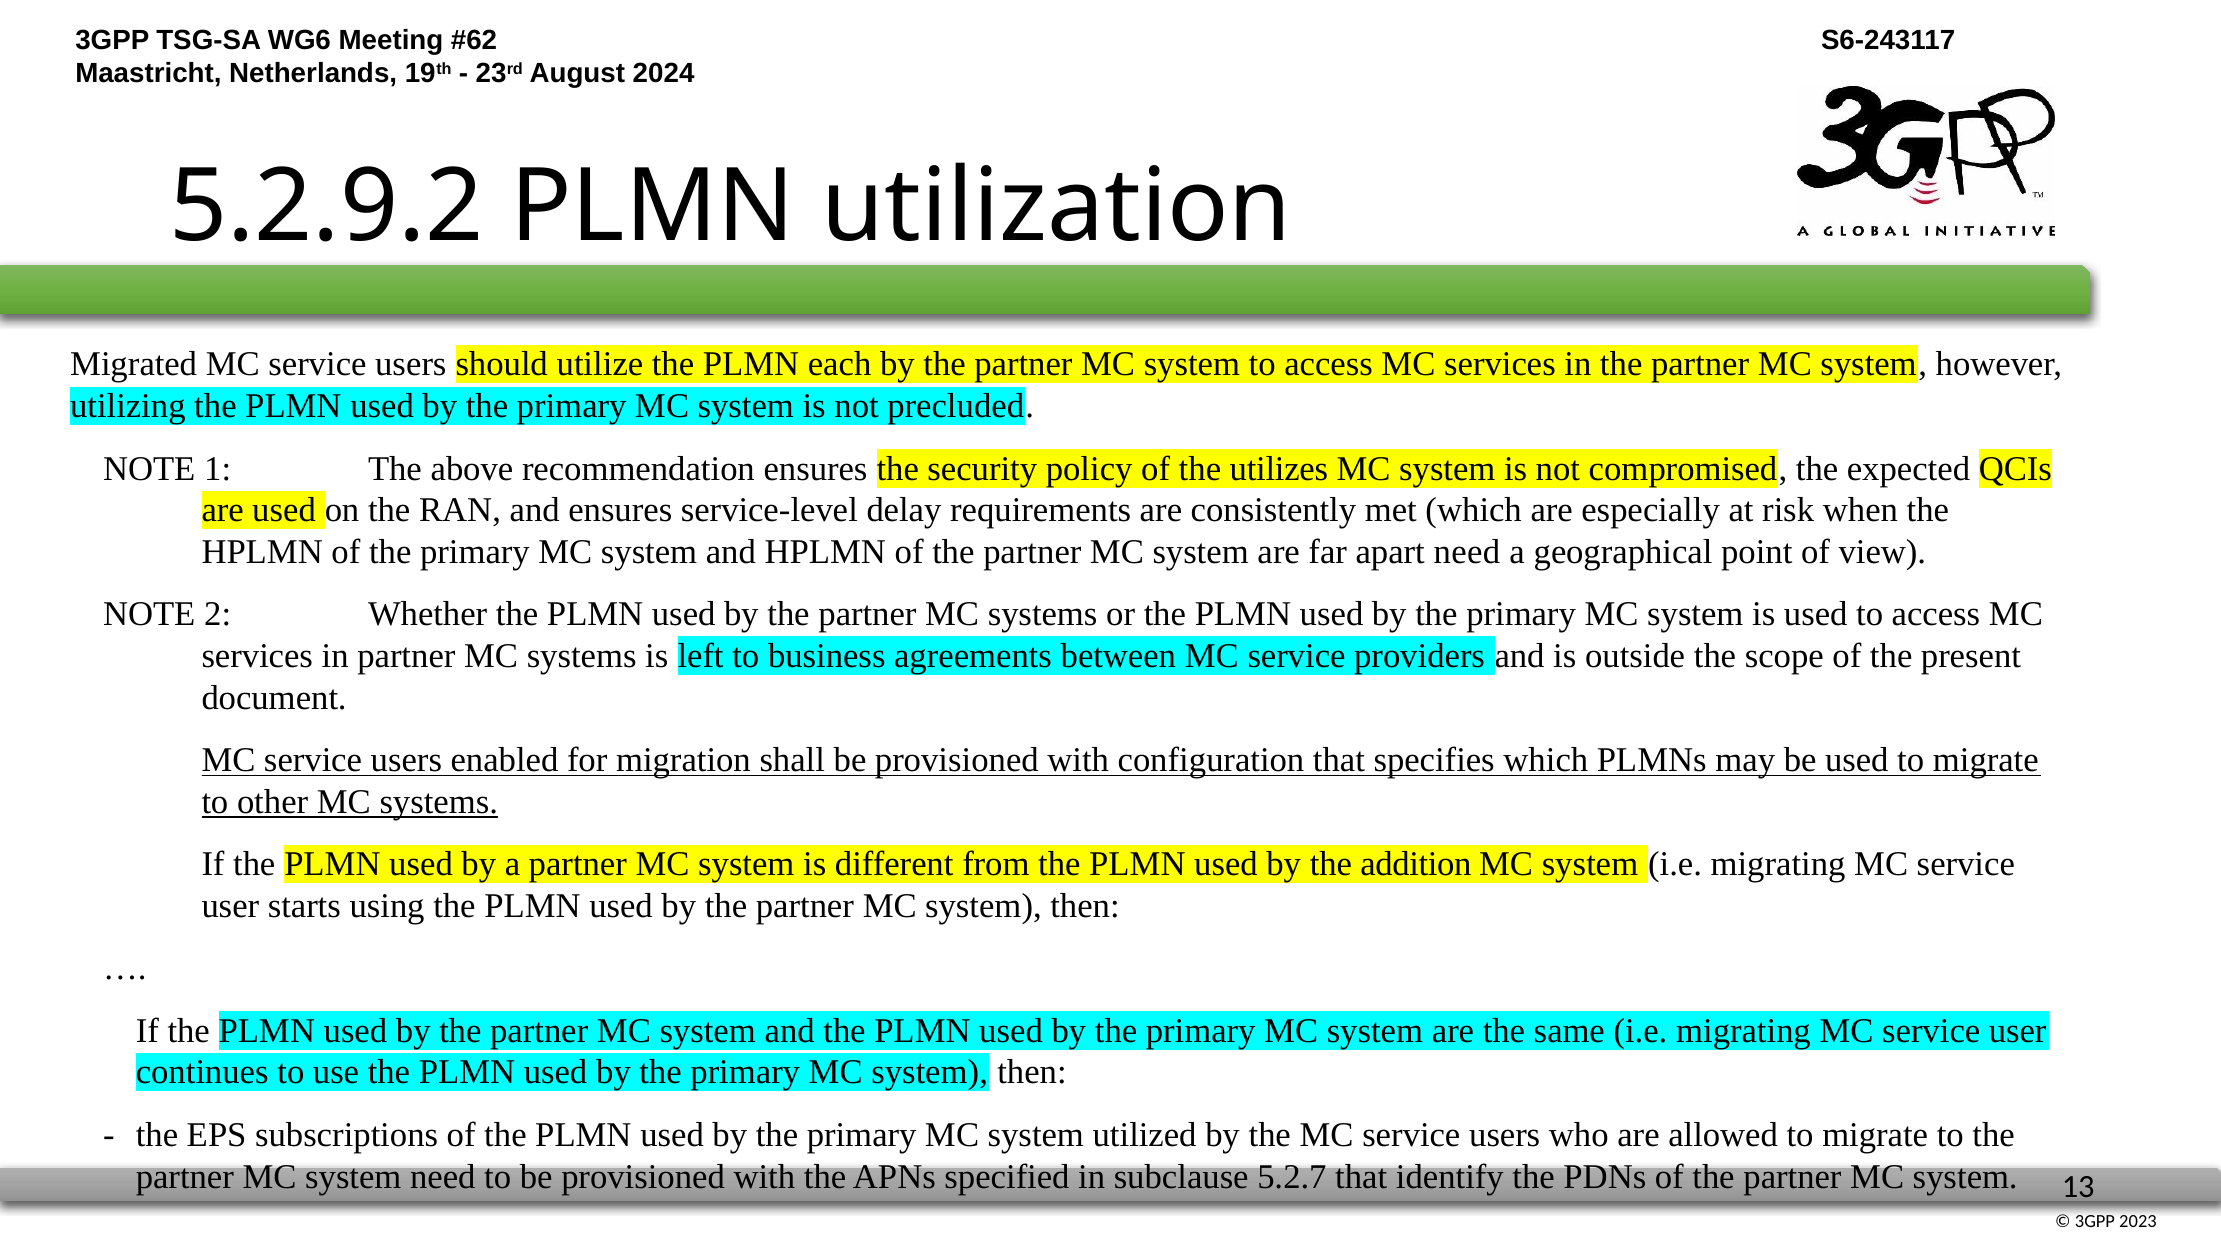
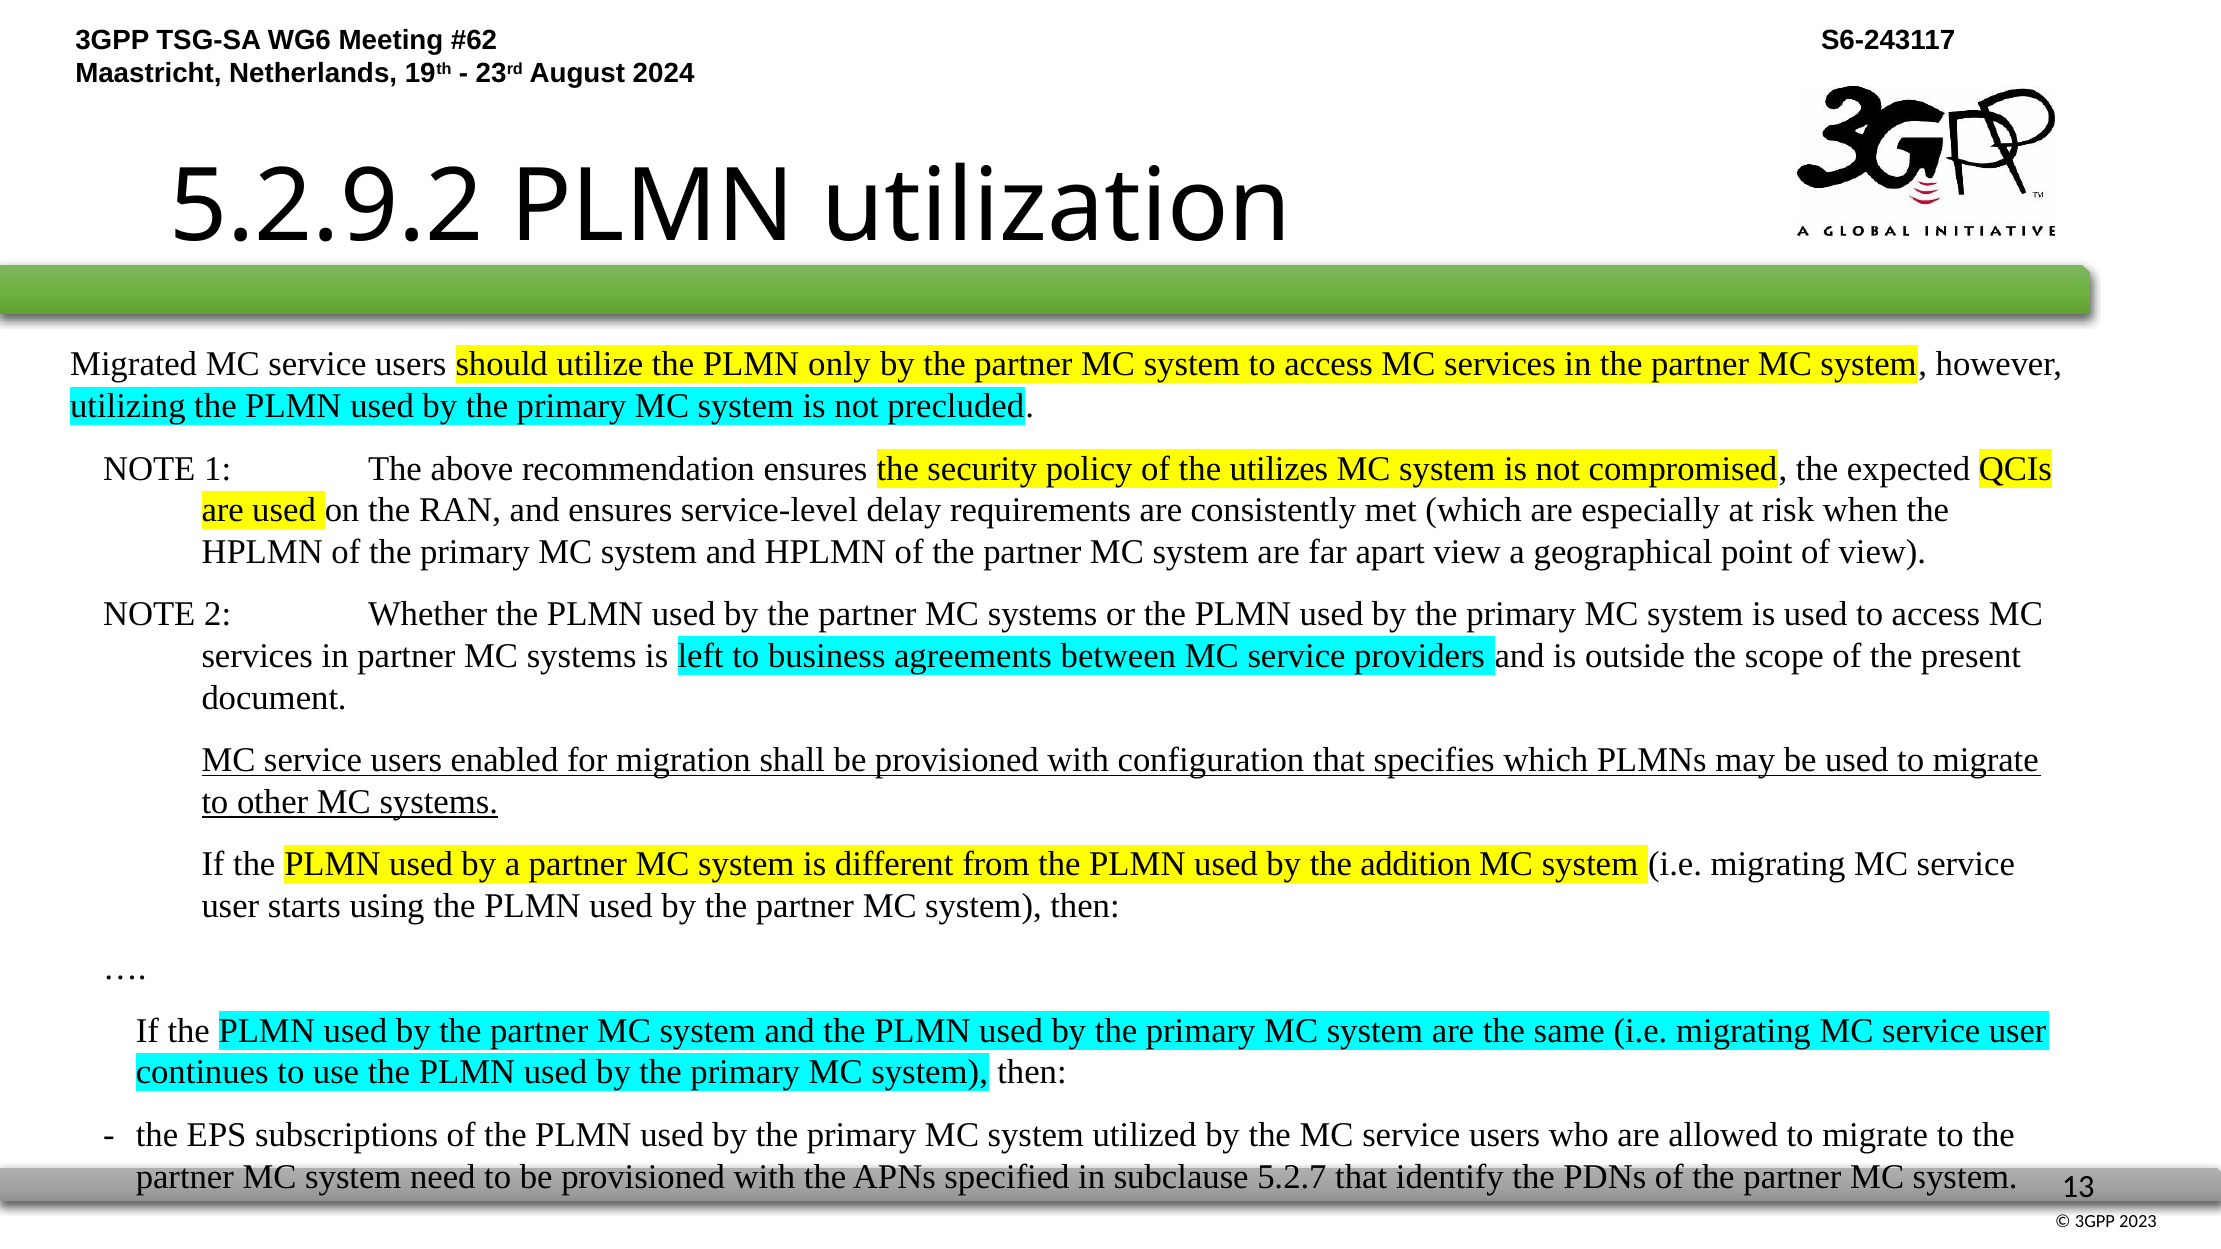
each: each -> only (839, 365)
apart need: need -> view (1467, 552)
